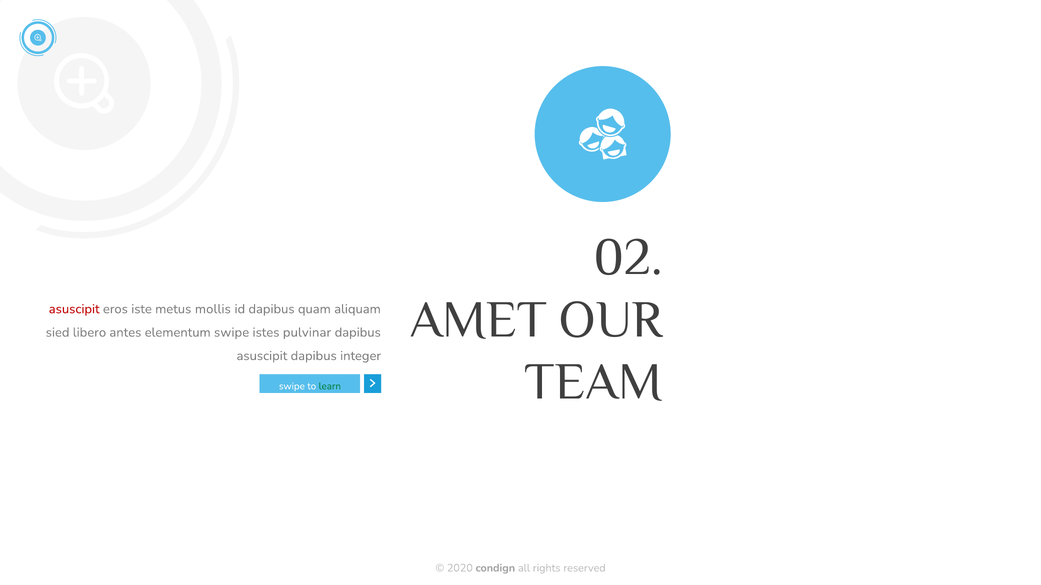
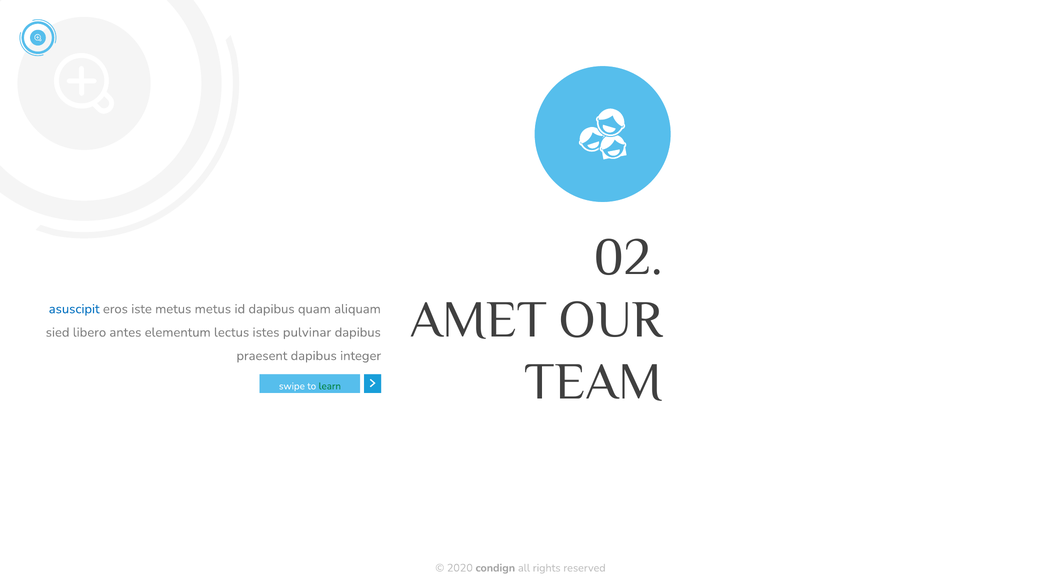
asuscipit colour: red -> blue (74, 309)
metus mollis: mollis -> metus (213, 309)
elementum swipe: swipe -> lectus (232, 333)
asuscipit: asuscipit -> praesent (262, 356)
